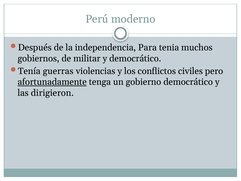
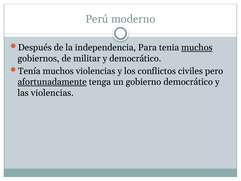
muchos underline: none -> present (197, 47)
Tenía guerras: guerras -> muchos (58, 71)
las dirigieron: dirigieron -> violencias (52, 93)
